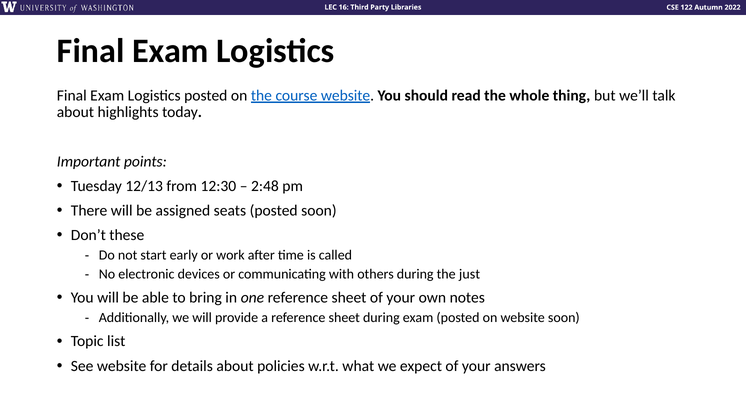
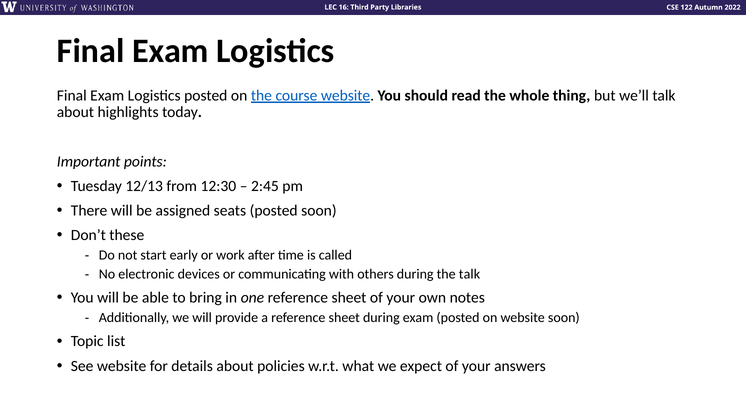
2:48: 2:48 -> 2:45 (265, 186)
the just: just -> talk (470, 274)
